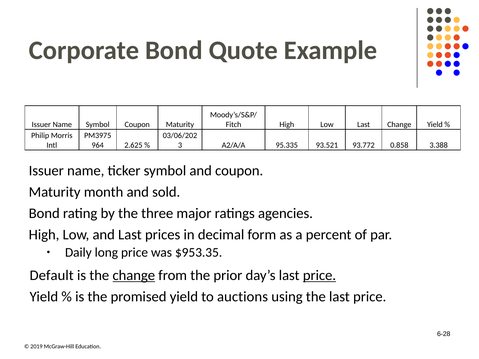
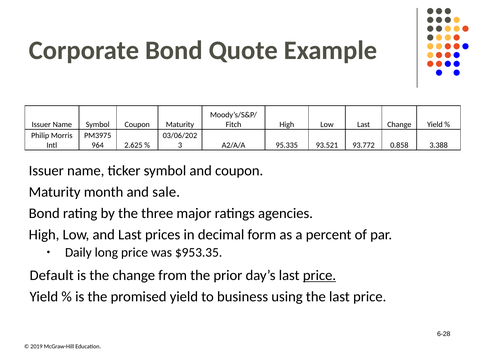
sold: sold -> sale (166, 192)
change underline: present -> none (134, 276)
auctions: auctions -> business (243, 297)
